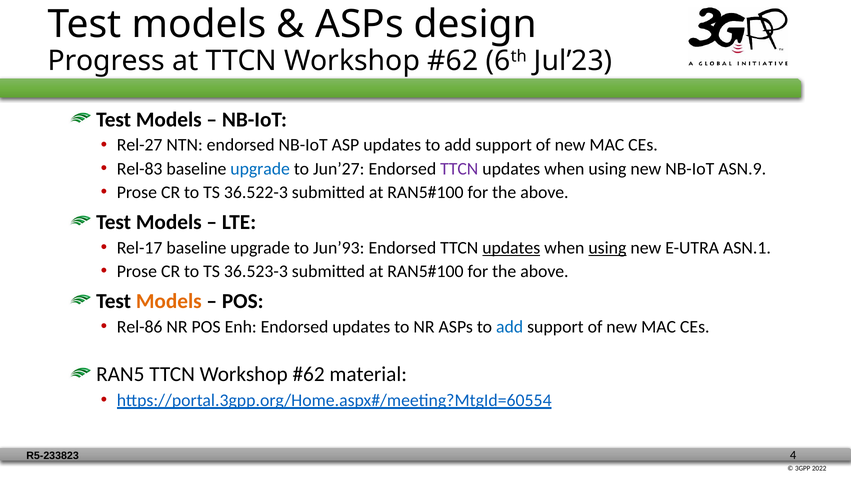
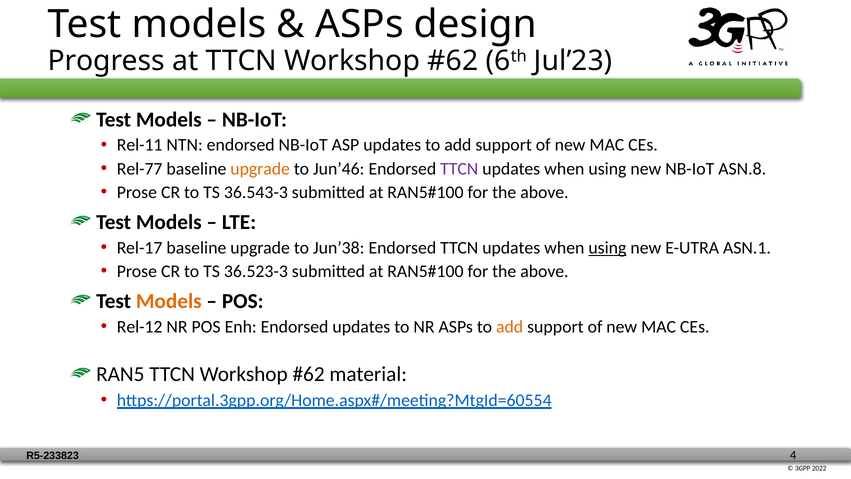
Rel-27: Rel-27 -> Rel-11 (140, 145)
Rel-83: Rel-83 -> Rel-77 (140, 169)
upgrade colour: blue -> orange (260, 169)
Jun’27: Jun’27 -> Jun’46 (339, 169)
ASN.9: ASN.9 -> ASN.8 (742, 169)
36.522-3: 36.522-3 -> 36.543-3 (256, 192)
Jun’93: Jun’93 -> Jun’38 (339, 248)
updates underline: present -> none (511, 248)
Rel-86: Rel-86 -> Rel-12 (140, 326)
add colour: blue -> orange (510, 326)
